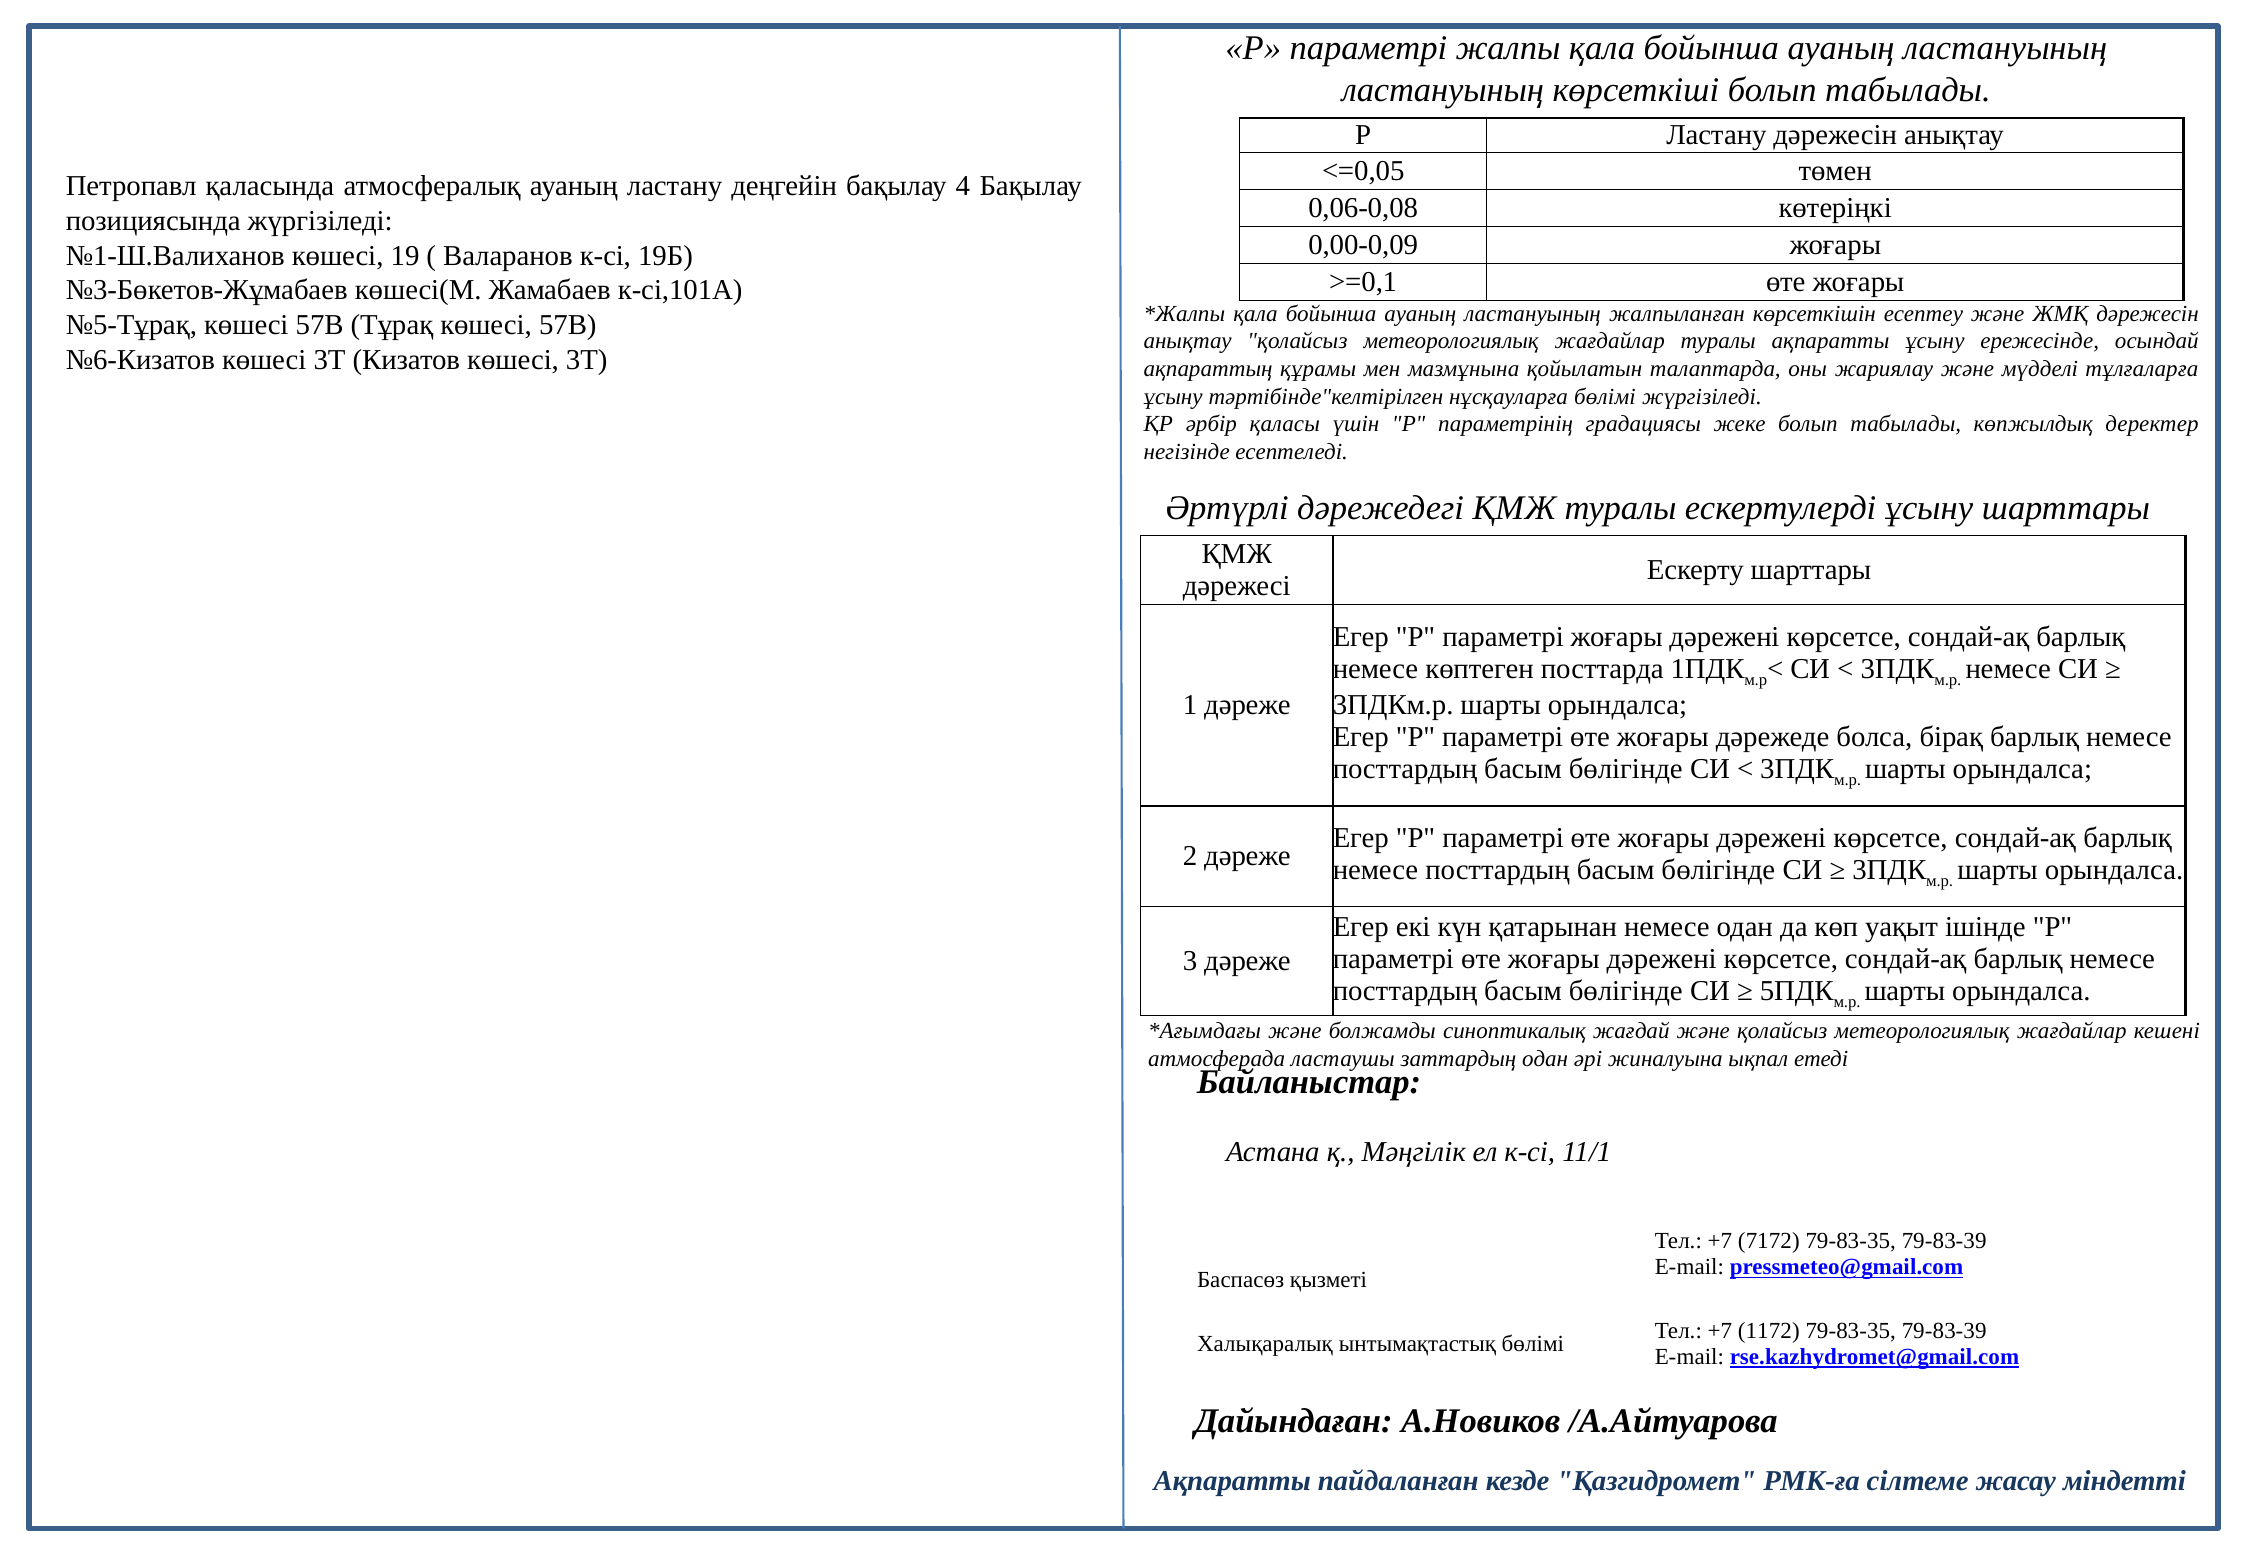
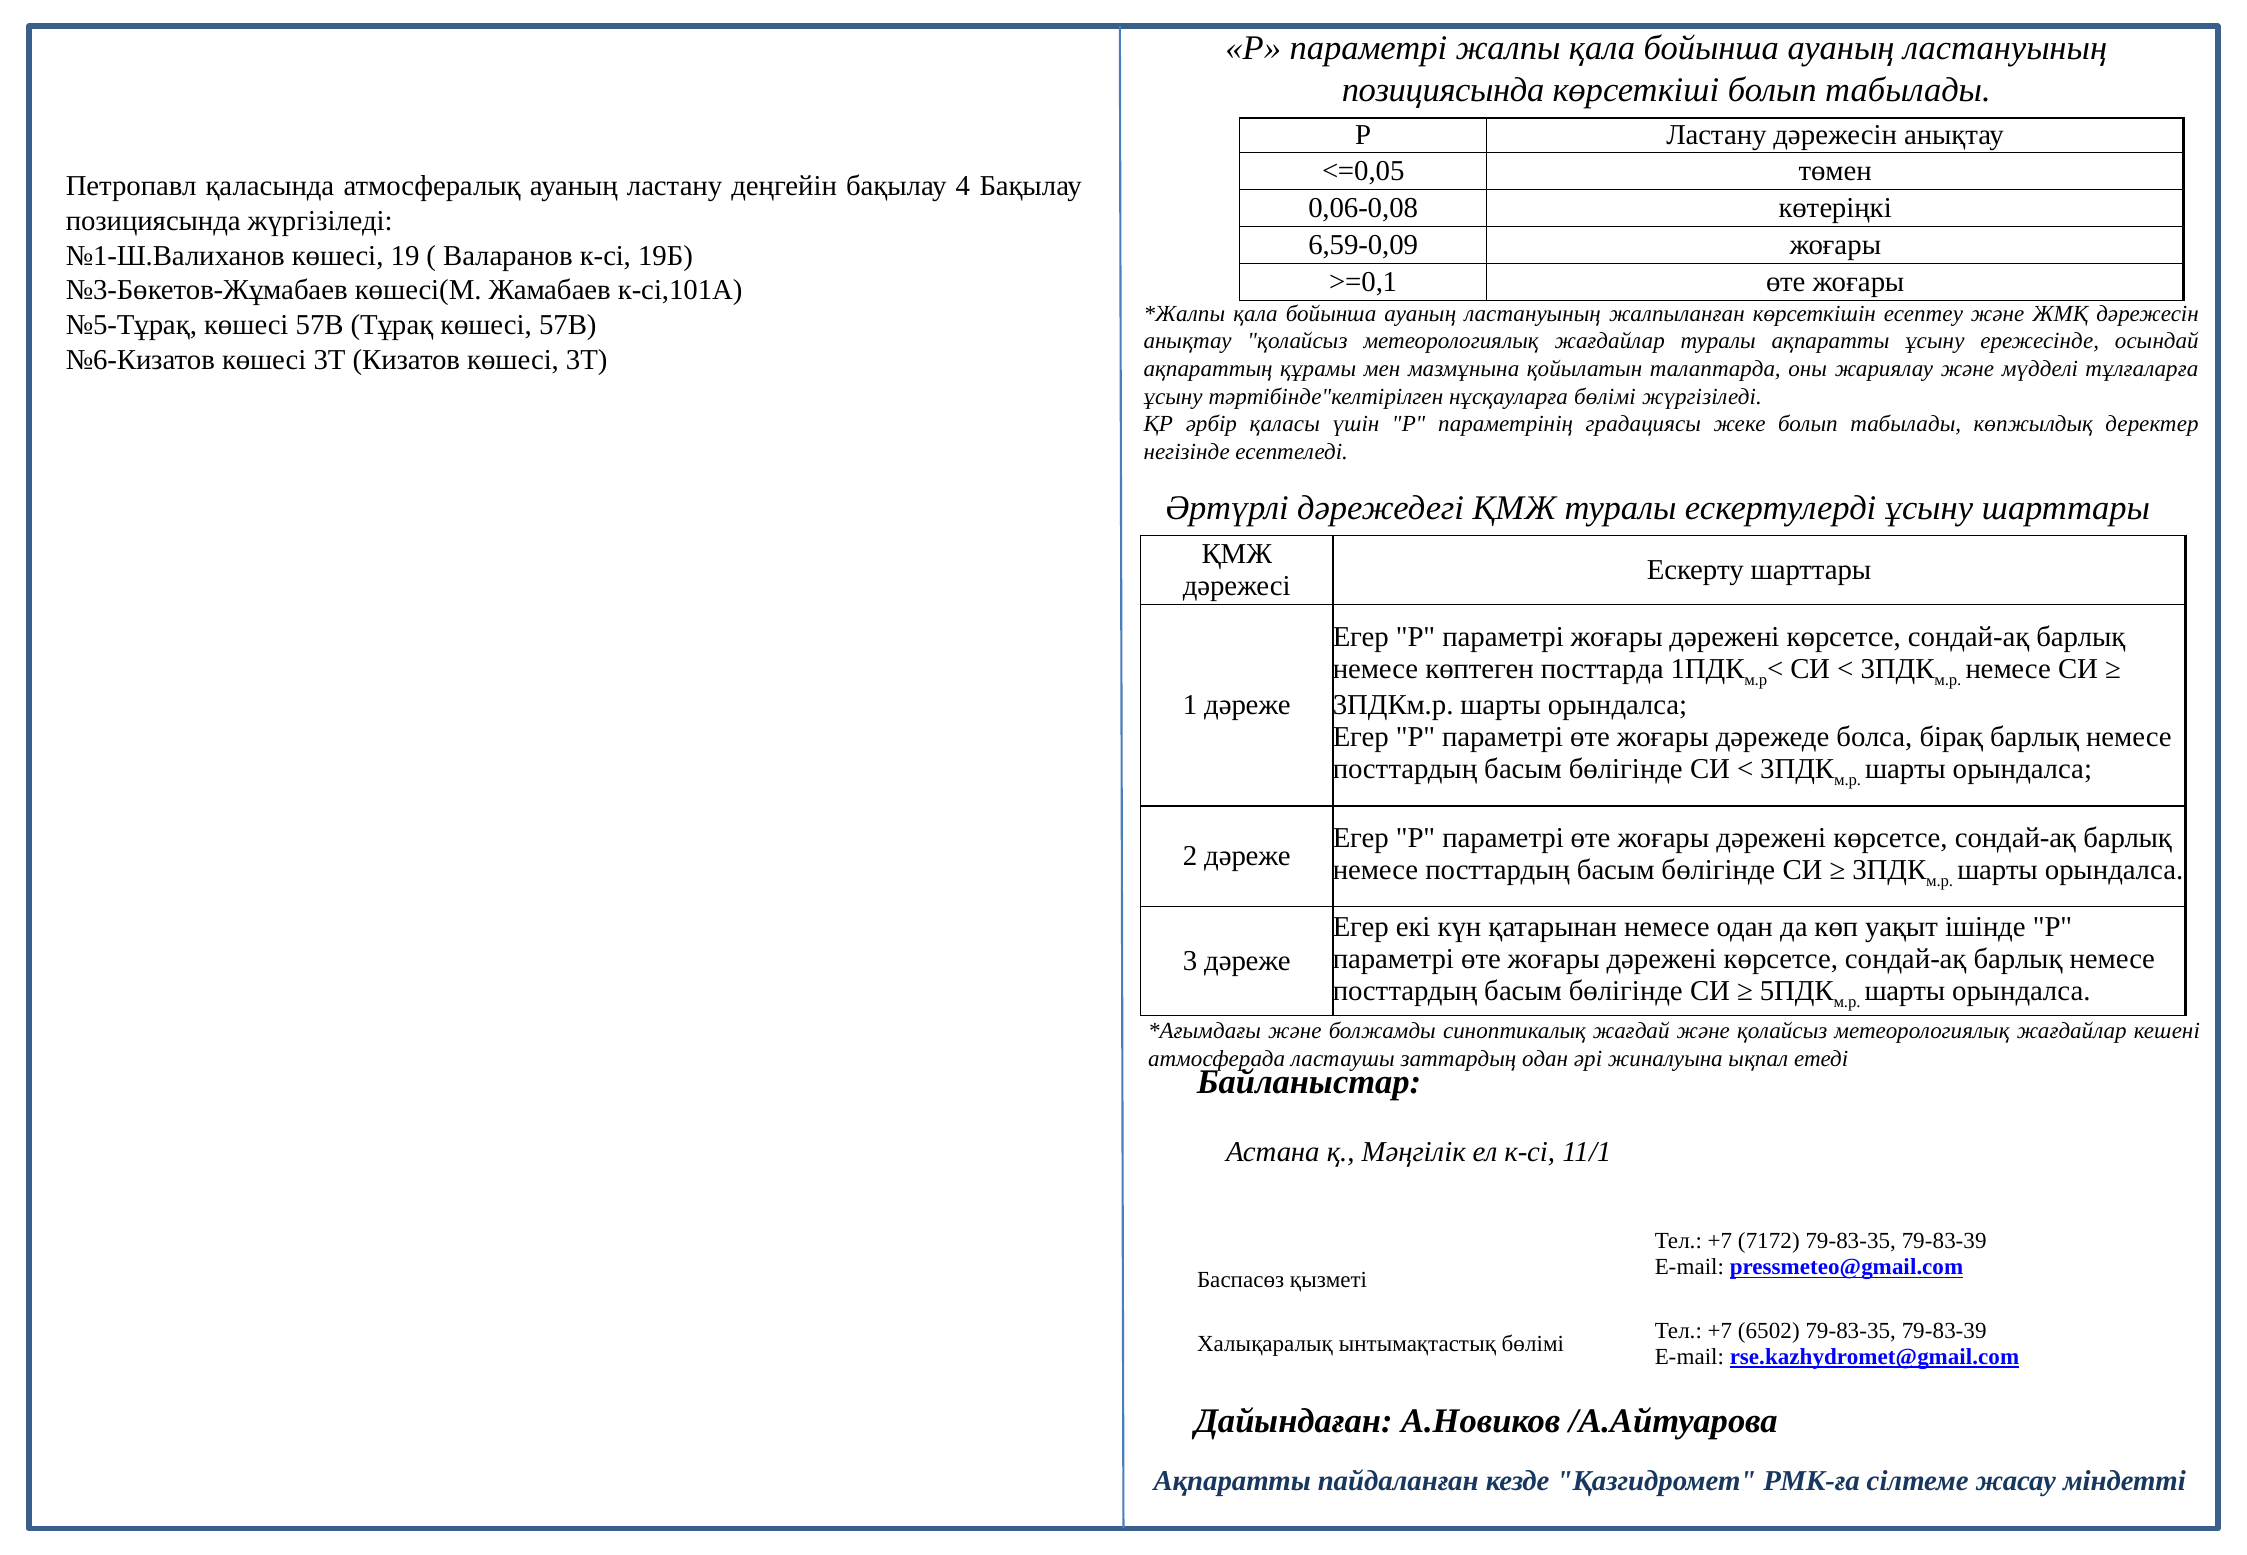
ластануының: ластануының -> позициясында (1443, 90)
0,00-0,09: 0,00-0,09 -> 6,59-0,09 (1363, 245)
1172: 1172 -> 6502 (1769, 1332)
